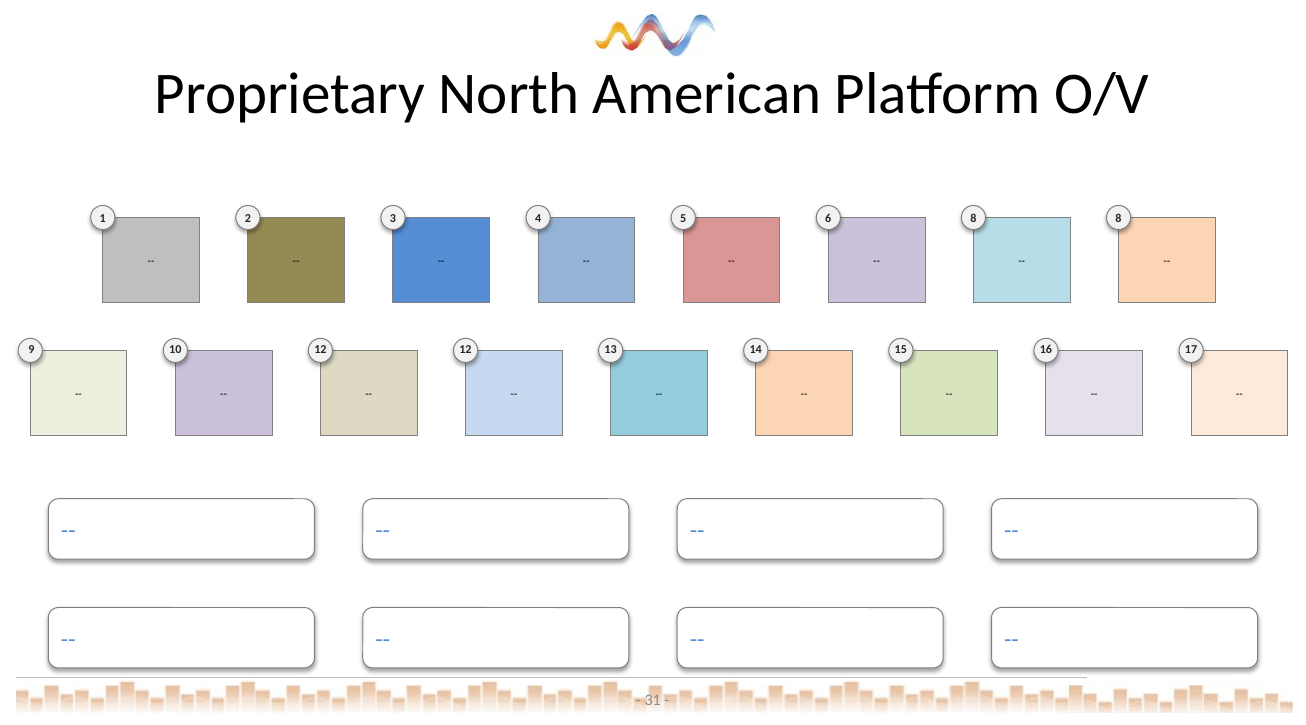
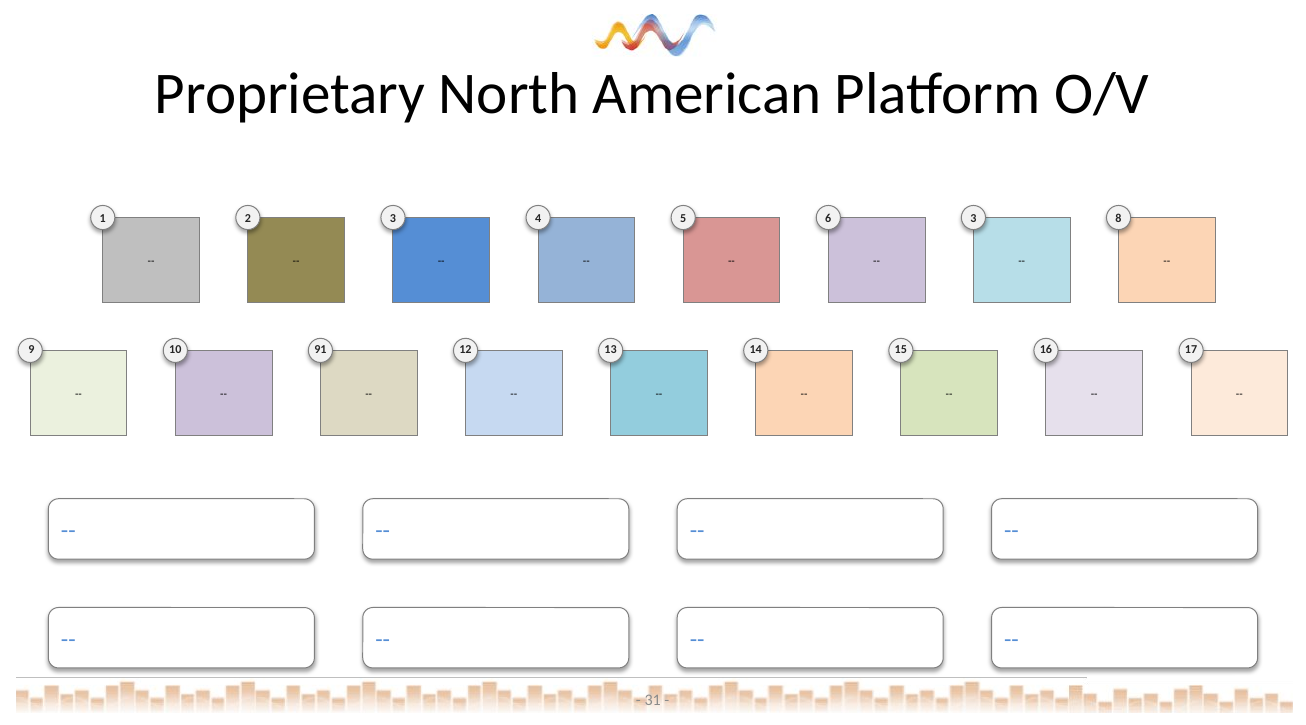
6 8: 8 -> 3 (973, 219)
10 12: 12 -> 91 (320, 350)
